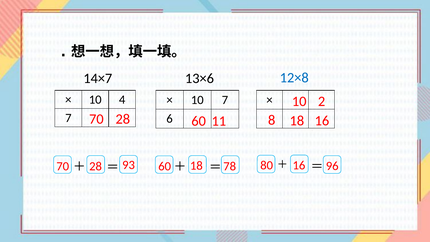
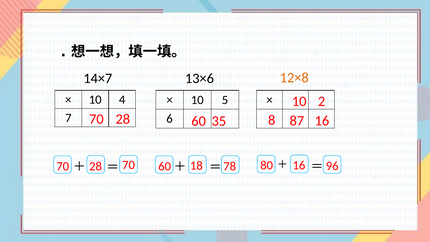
12×8 colour: blue -> orange (294, 78)
10 7: 7 -> 5 (225, 100)
8 18: 18 -> 87 (297, 121)
11: 11 -> 35 (219, 121)
93: 93 -> 70 (129, 165)
